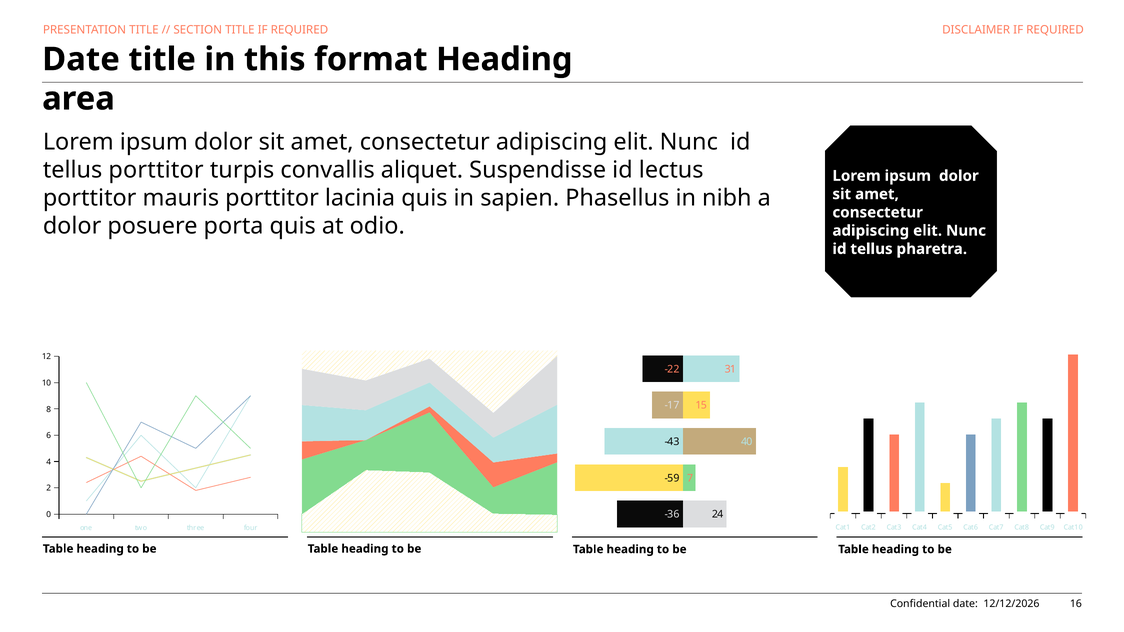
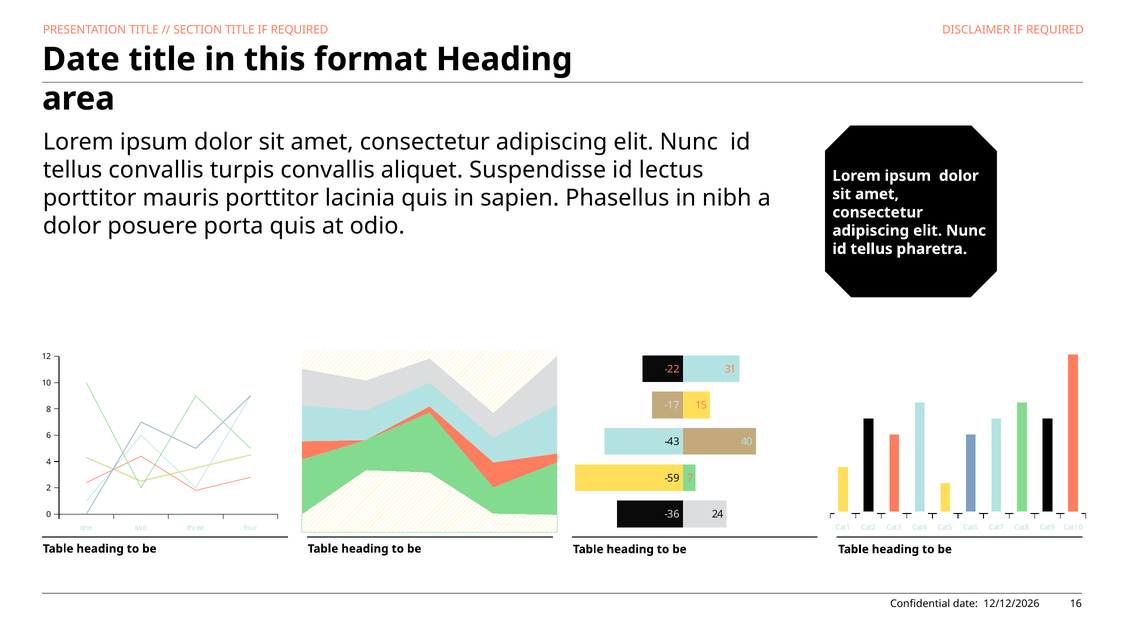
tellus porttitor: porttitor -> convallis (156, 170)
